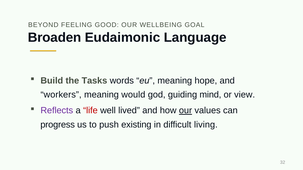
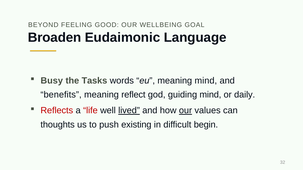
Build: Build -> Busy (52, 81)
meaning hope: hope -> mind (206, 81)
workers: workers -> benefits (61, 95)
would: would -> reflect (133, 95)
view: view -> daily (245, 95)
Reflects colour: purple -> red (57, 111)
lived underline: none -> present (129, 111)
progress: progress -> thoughts (58, 125)
living: living -> begin (206, 125)
